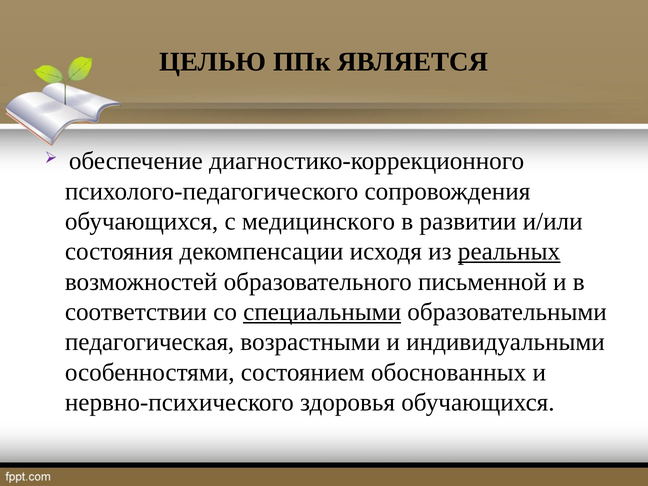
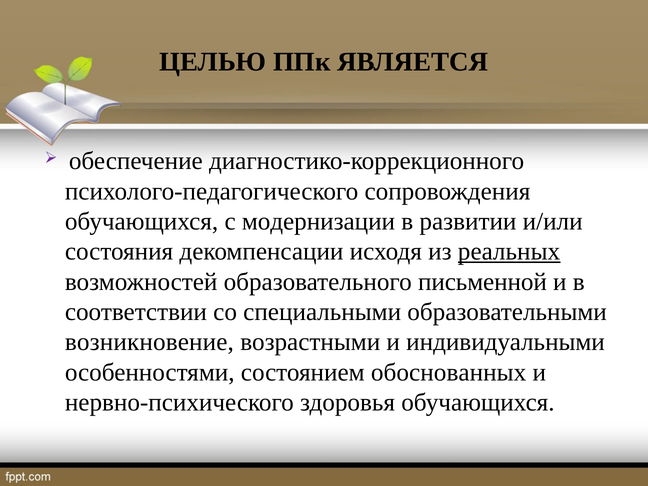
медицинского: медицинского -> модернизации (318, 221)
специальными underline: present -> none (322, 312)
педагогическая: педагогическая -> возникновение (149, 342)
